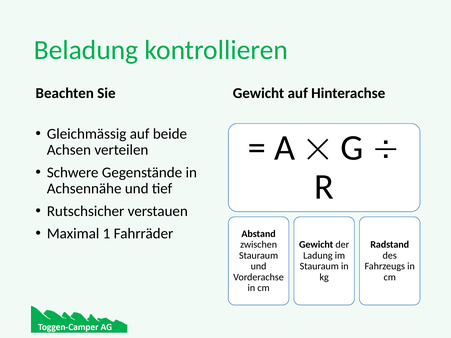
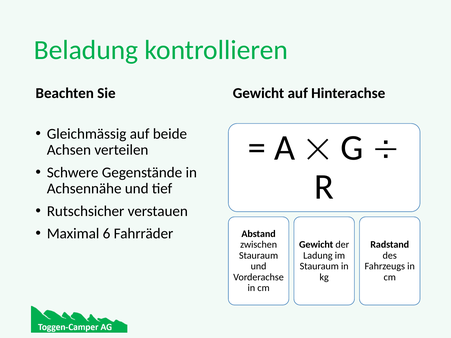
1: 1 -> 6 (107, 234)
